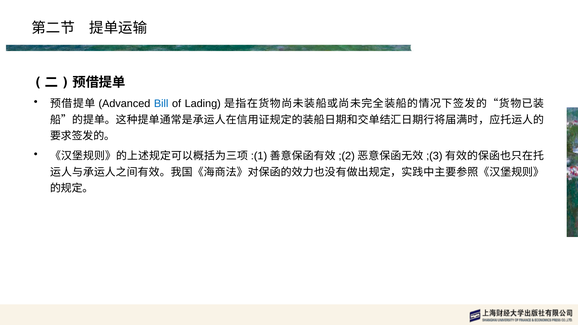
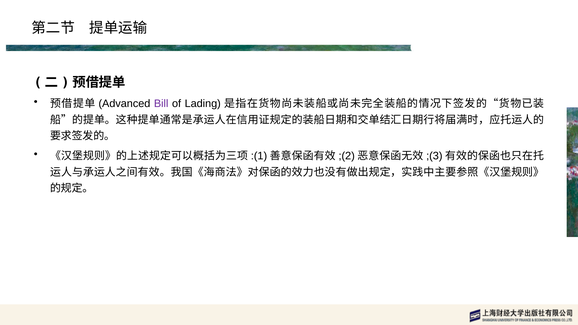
Bill colour: blue -> purple (161, 104)
